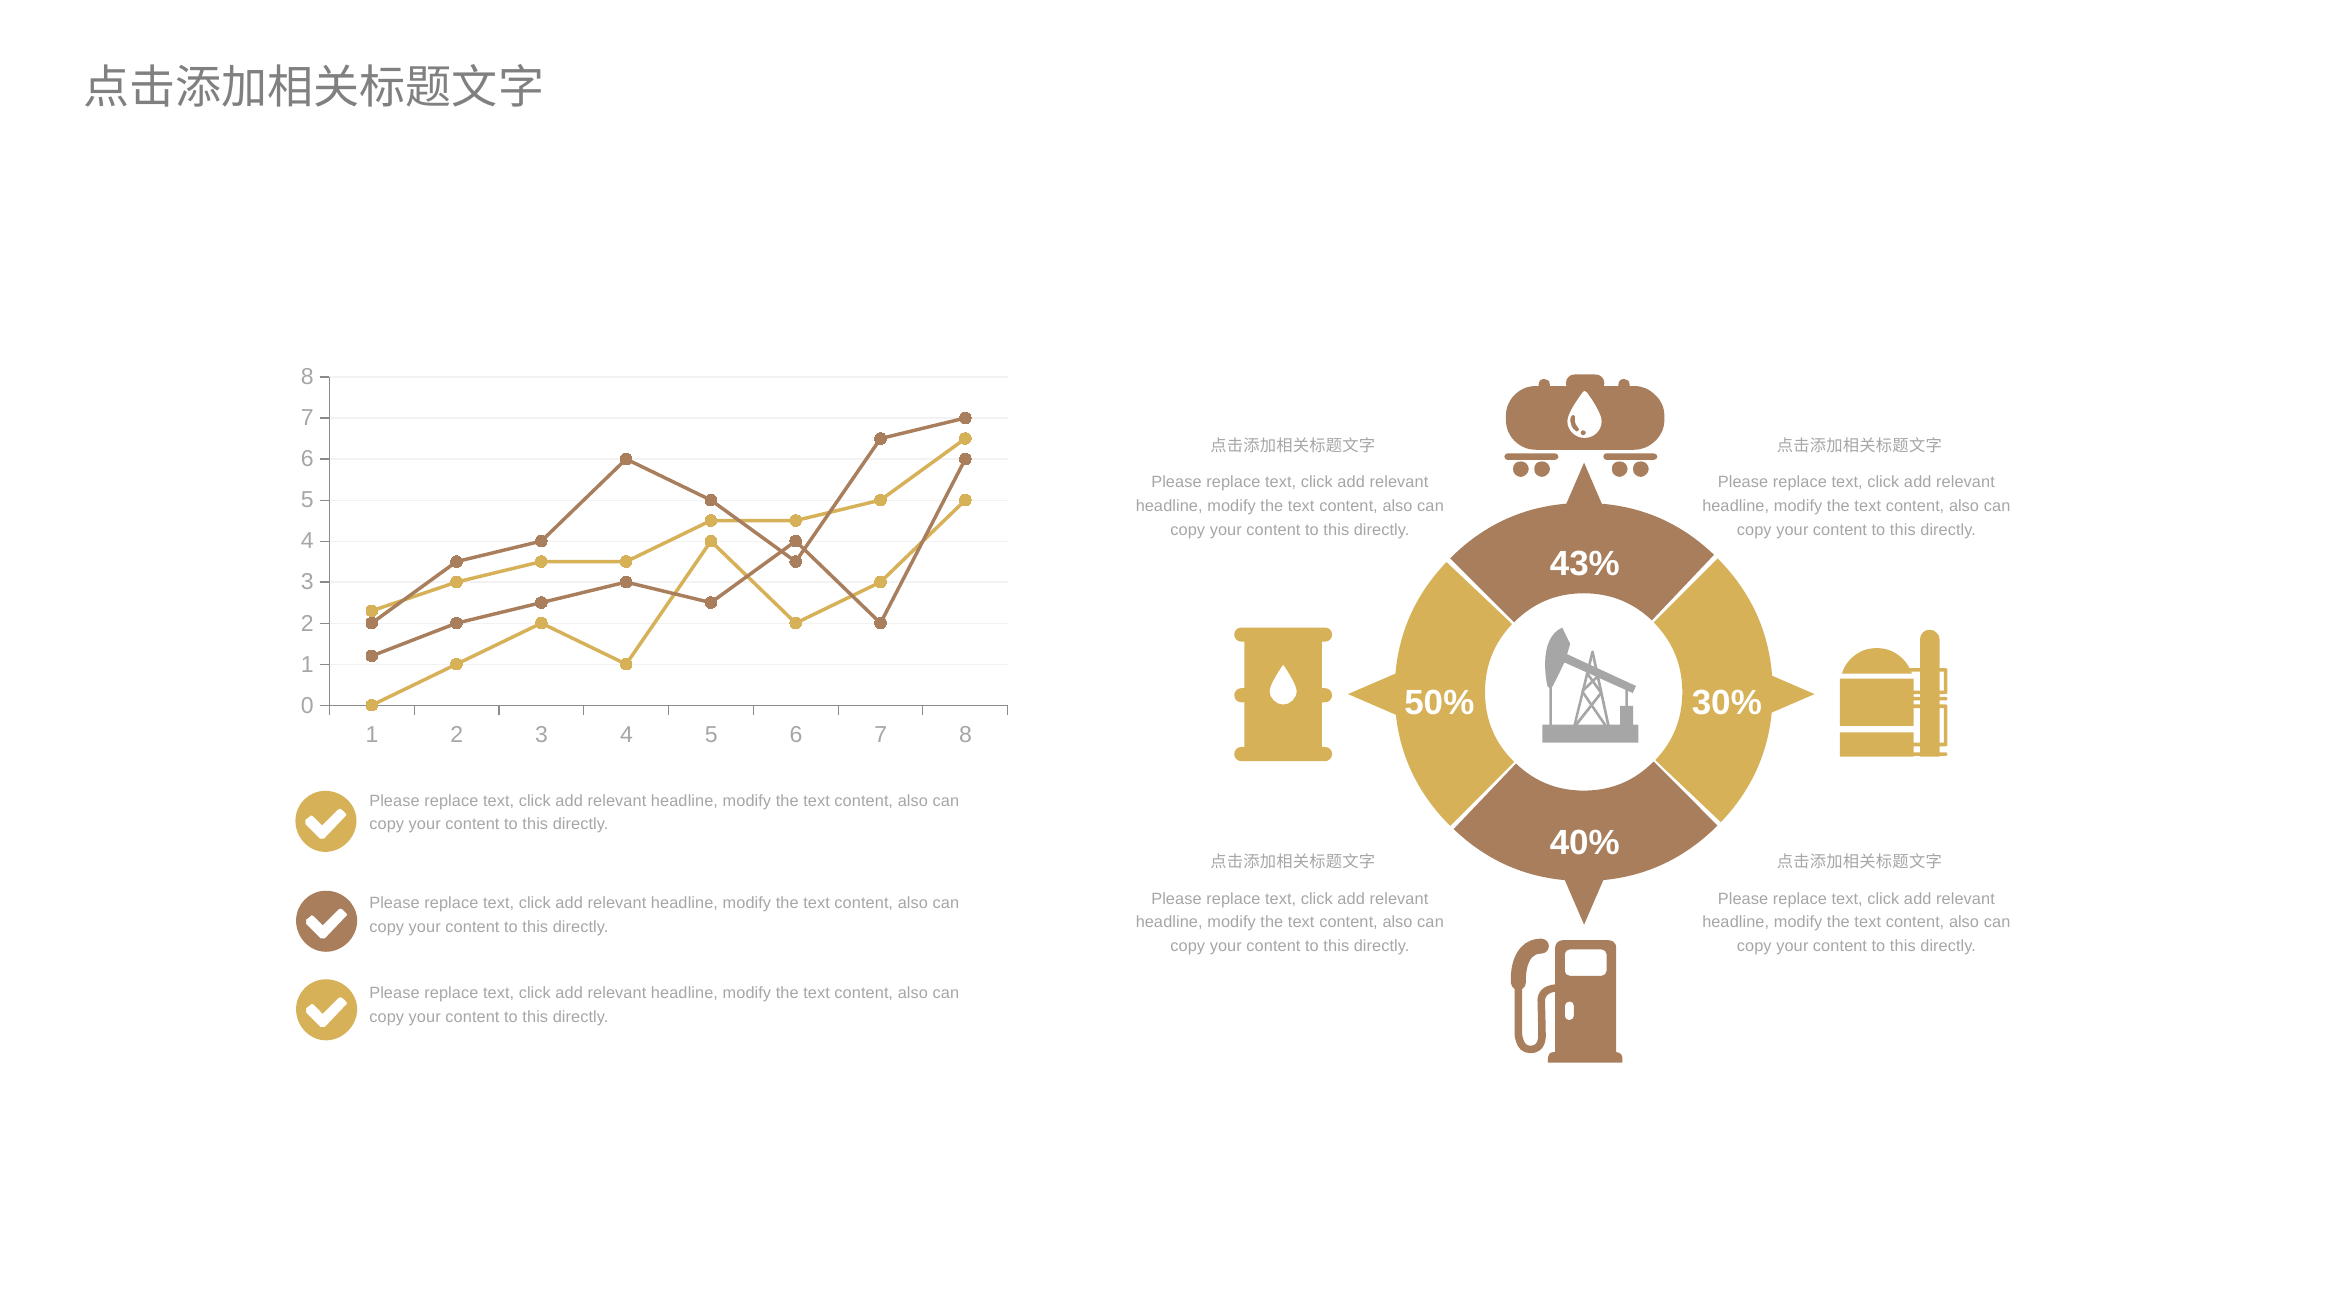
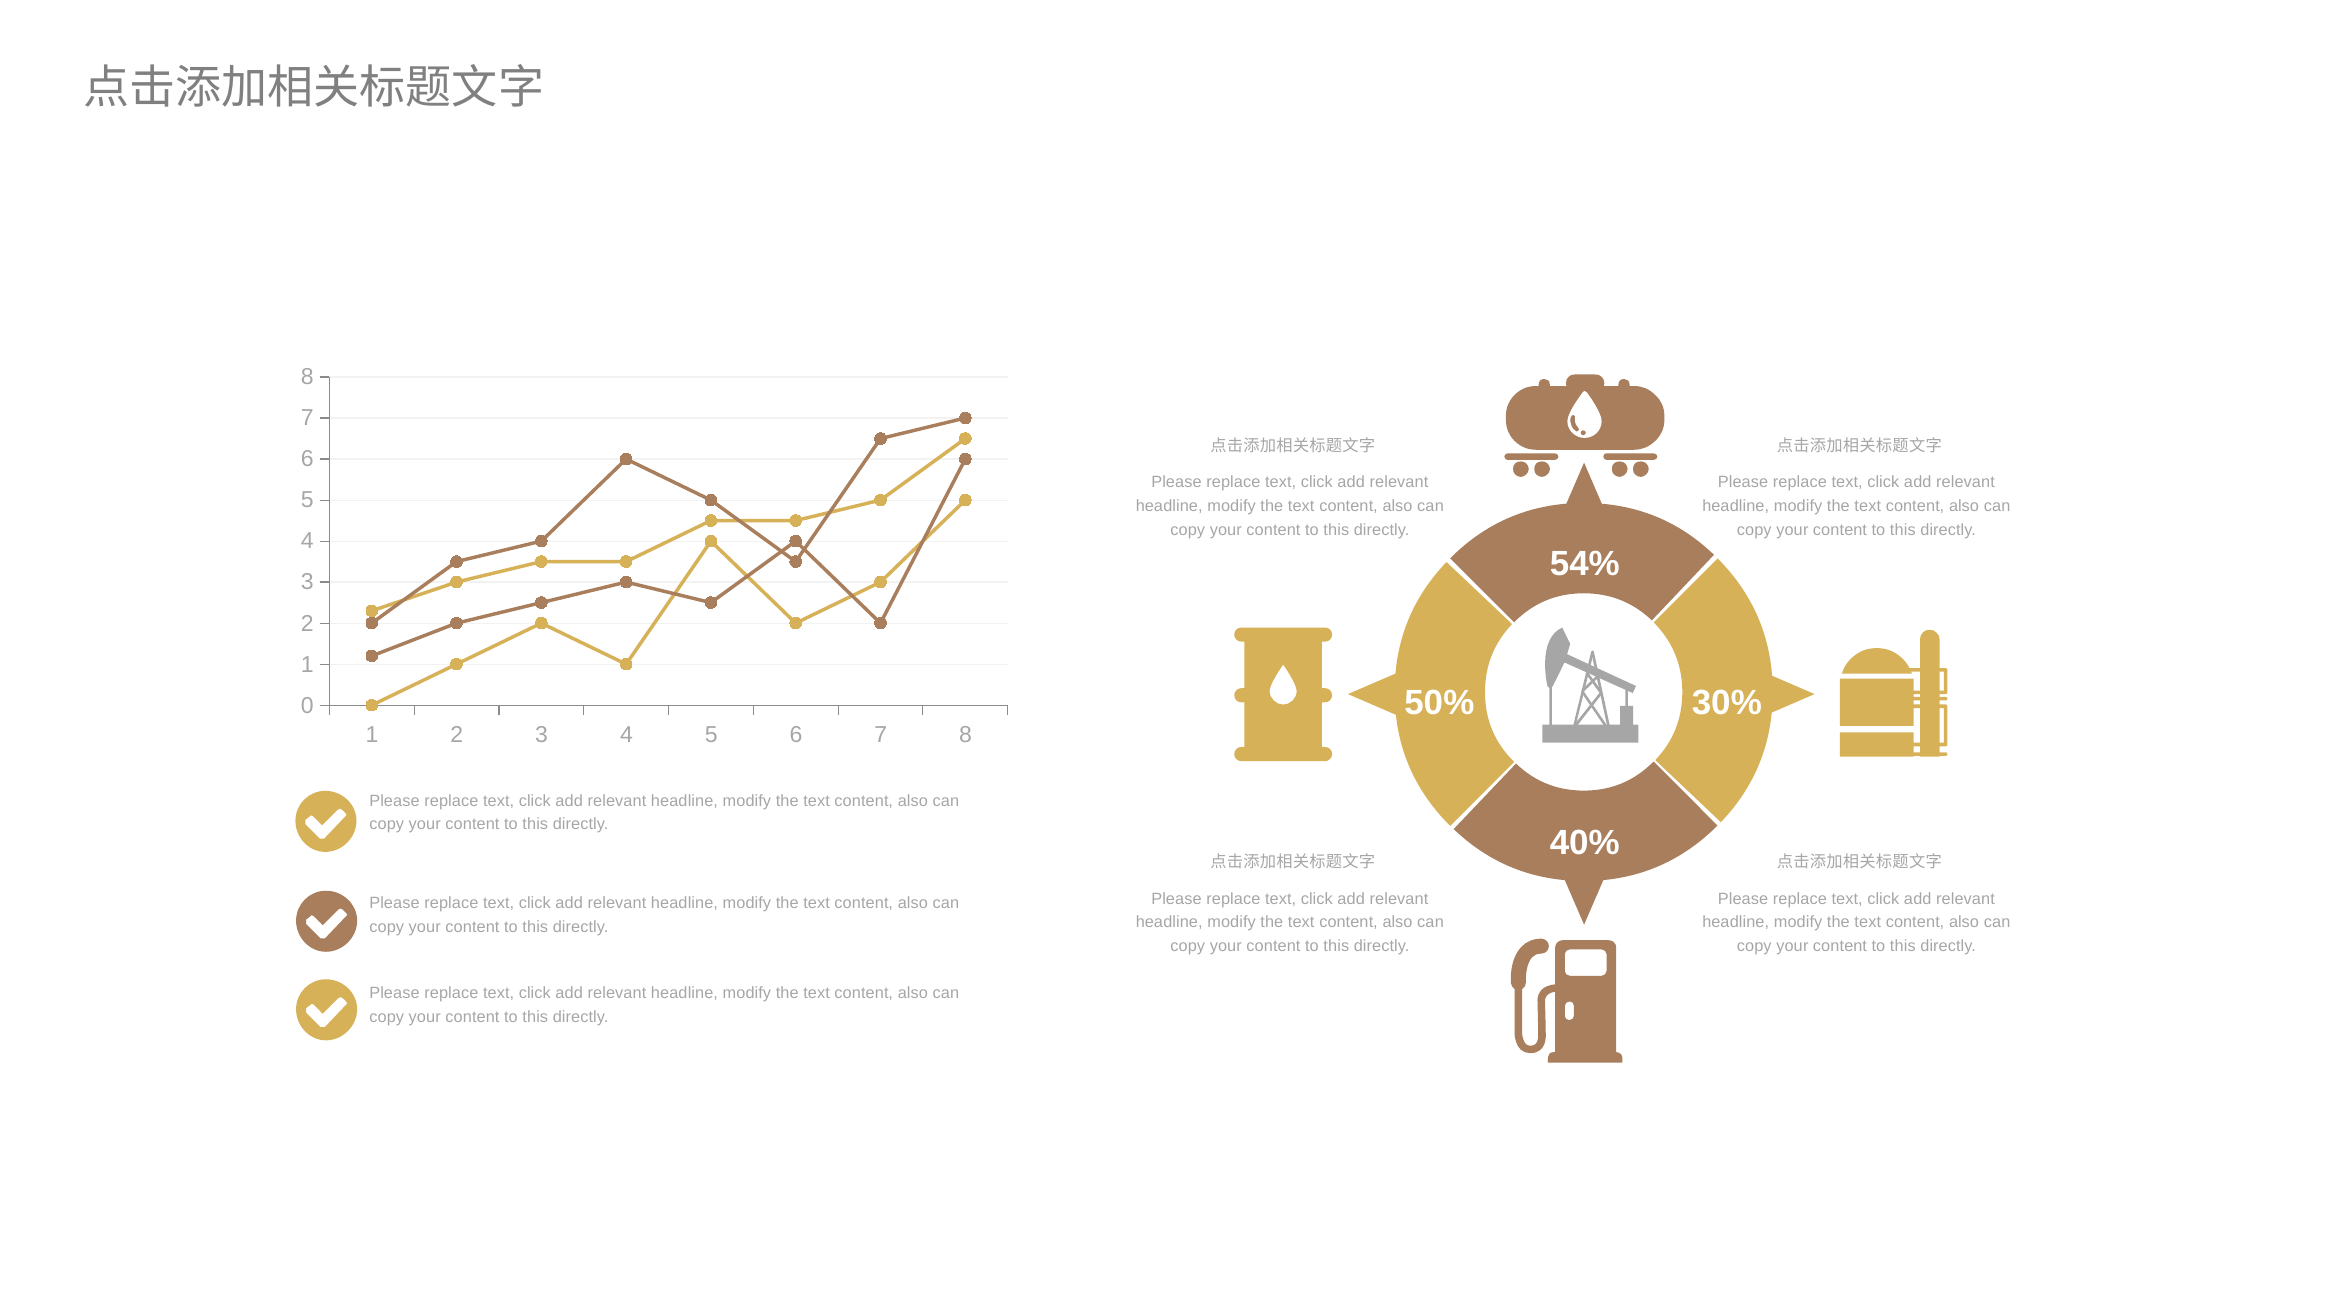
43%: 43% -> 54% (1585, 564)
